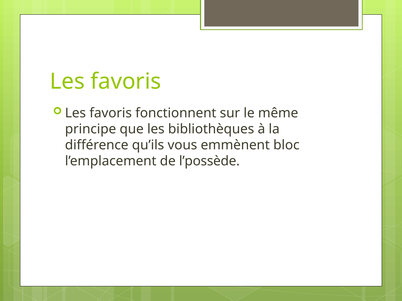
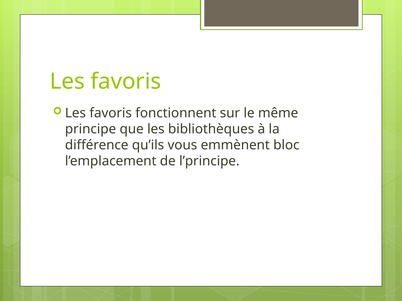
l’possède: l’possède -> l’principe (209, 161)
